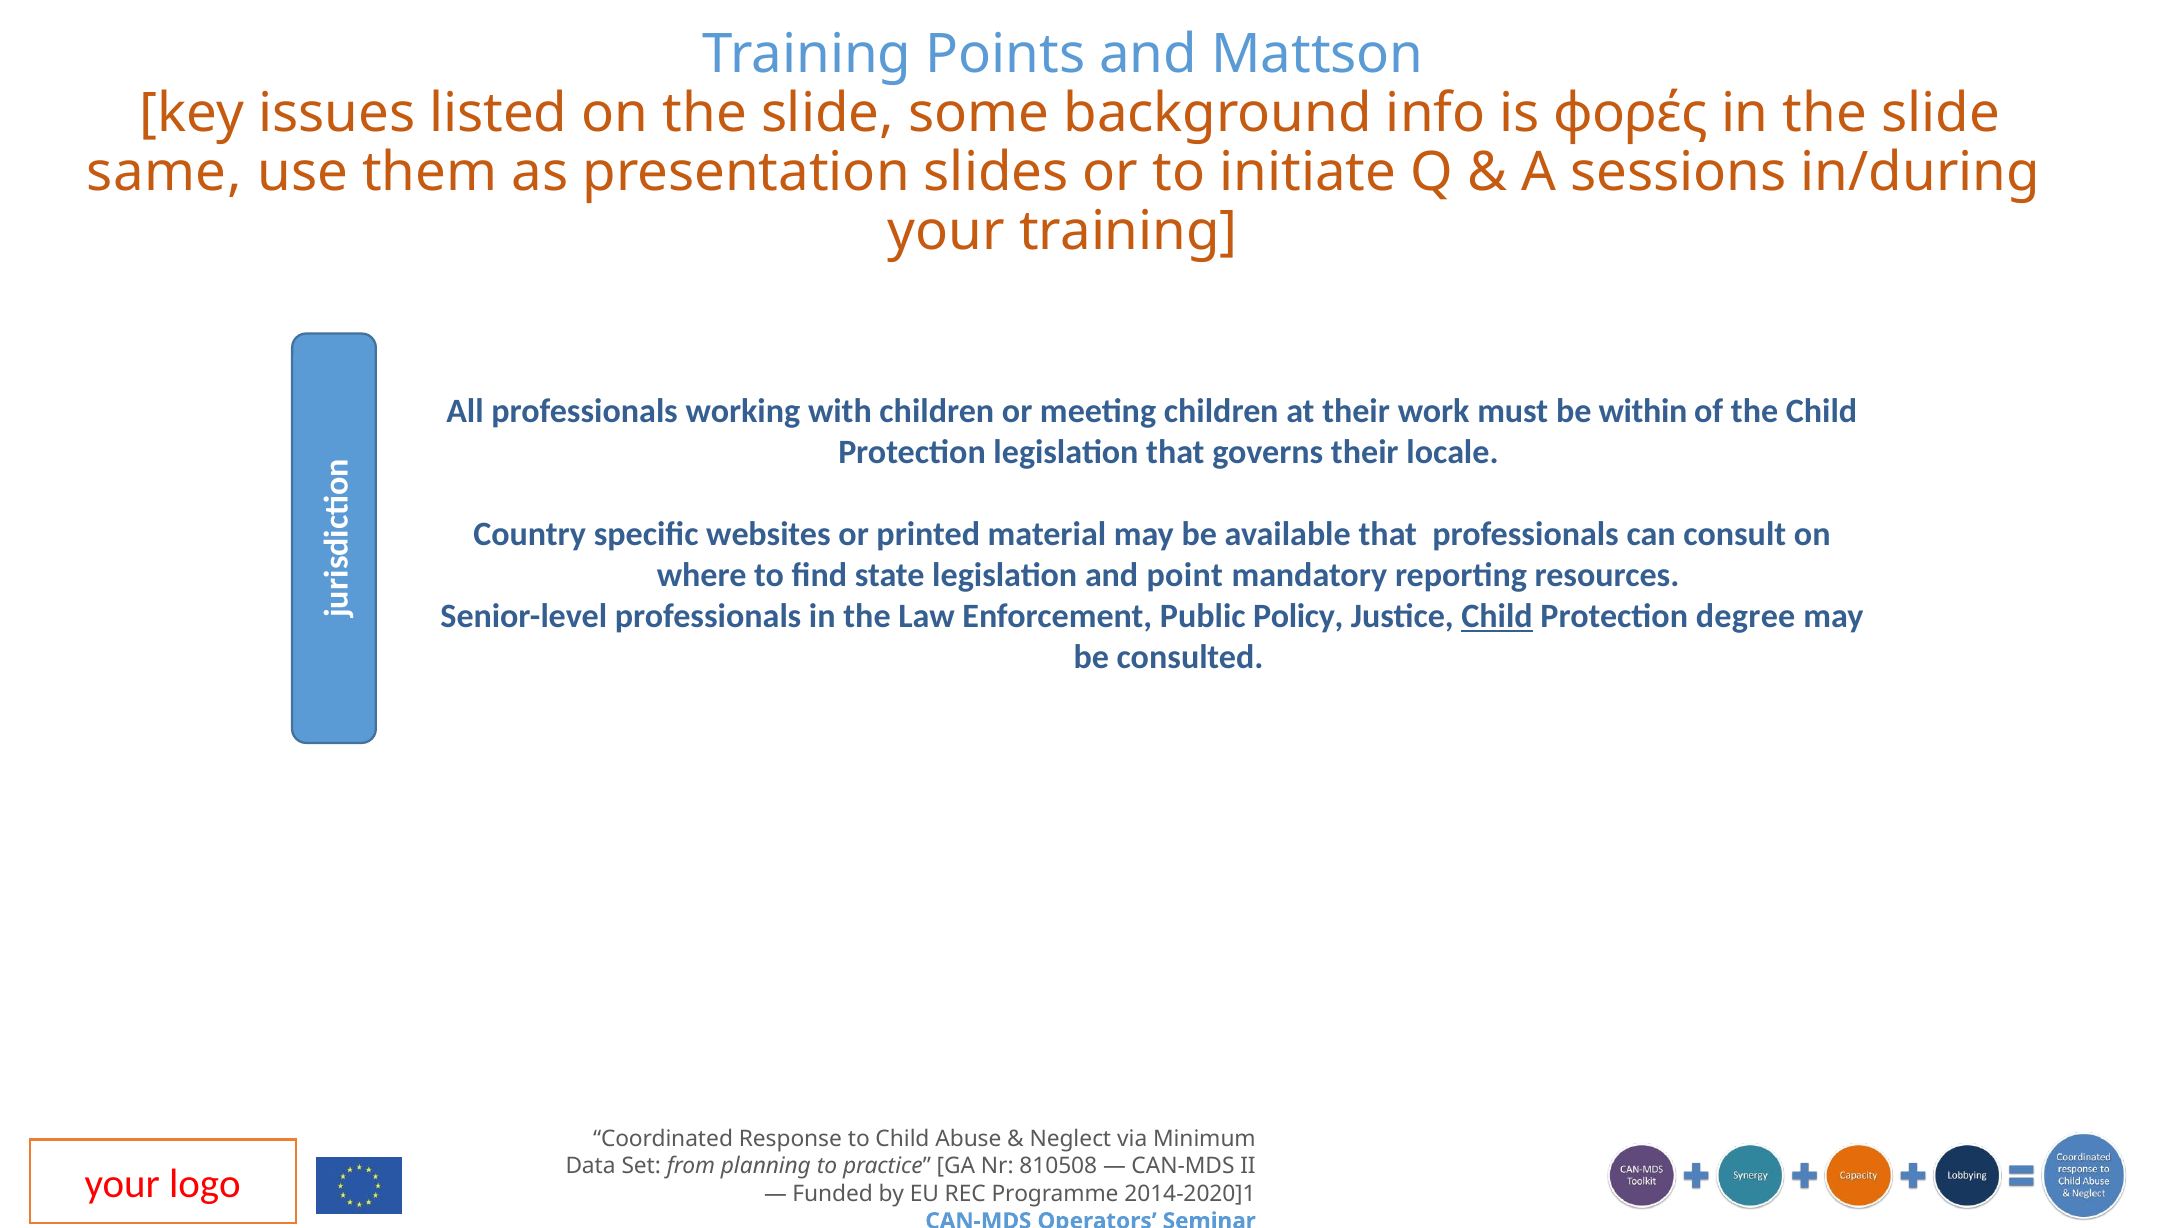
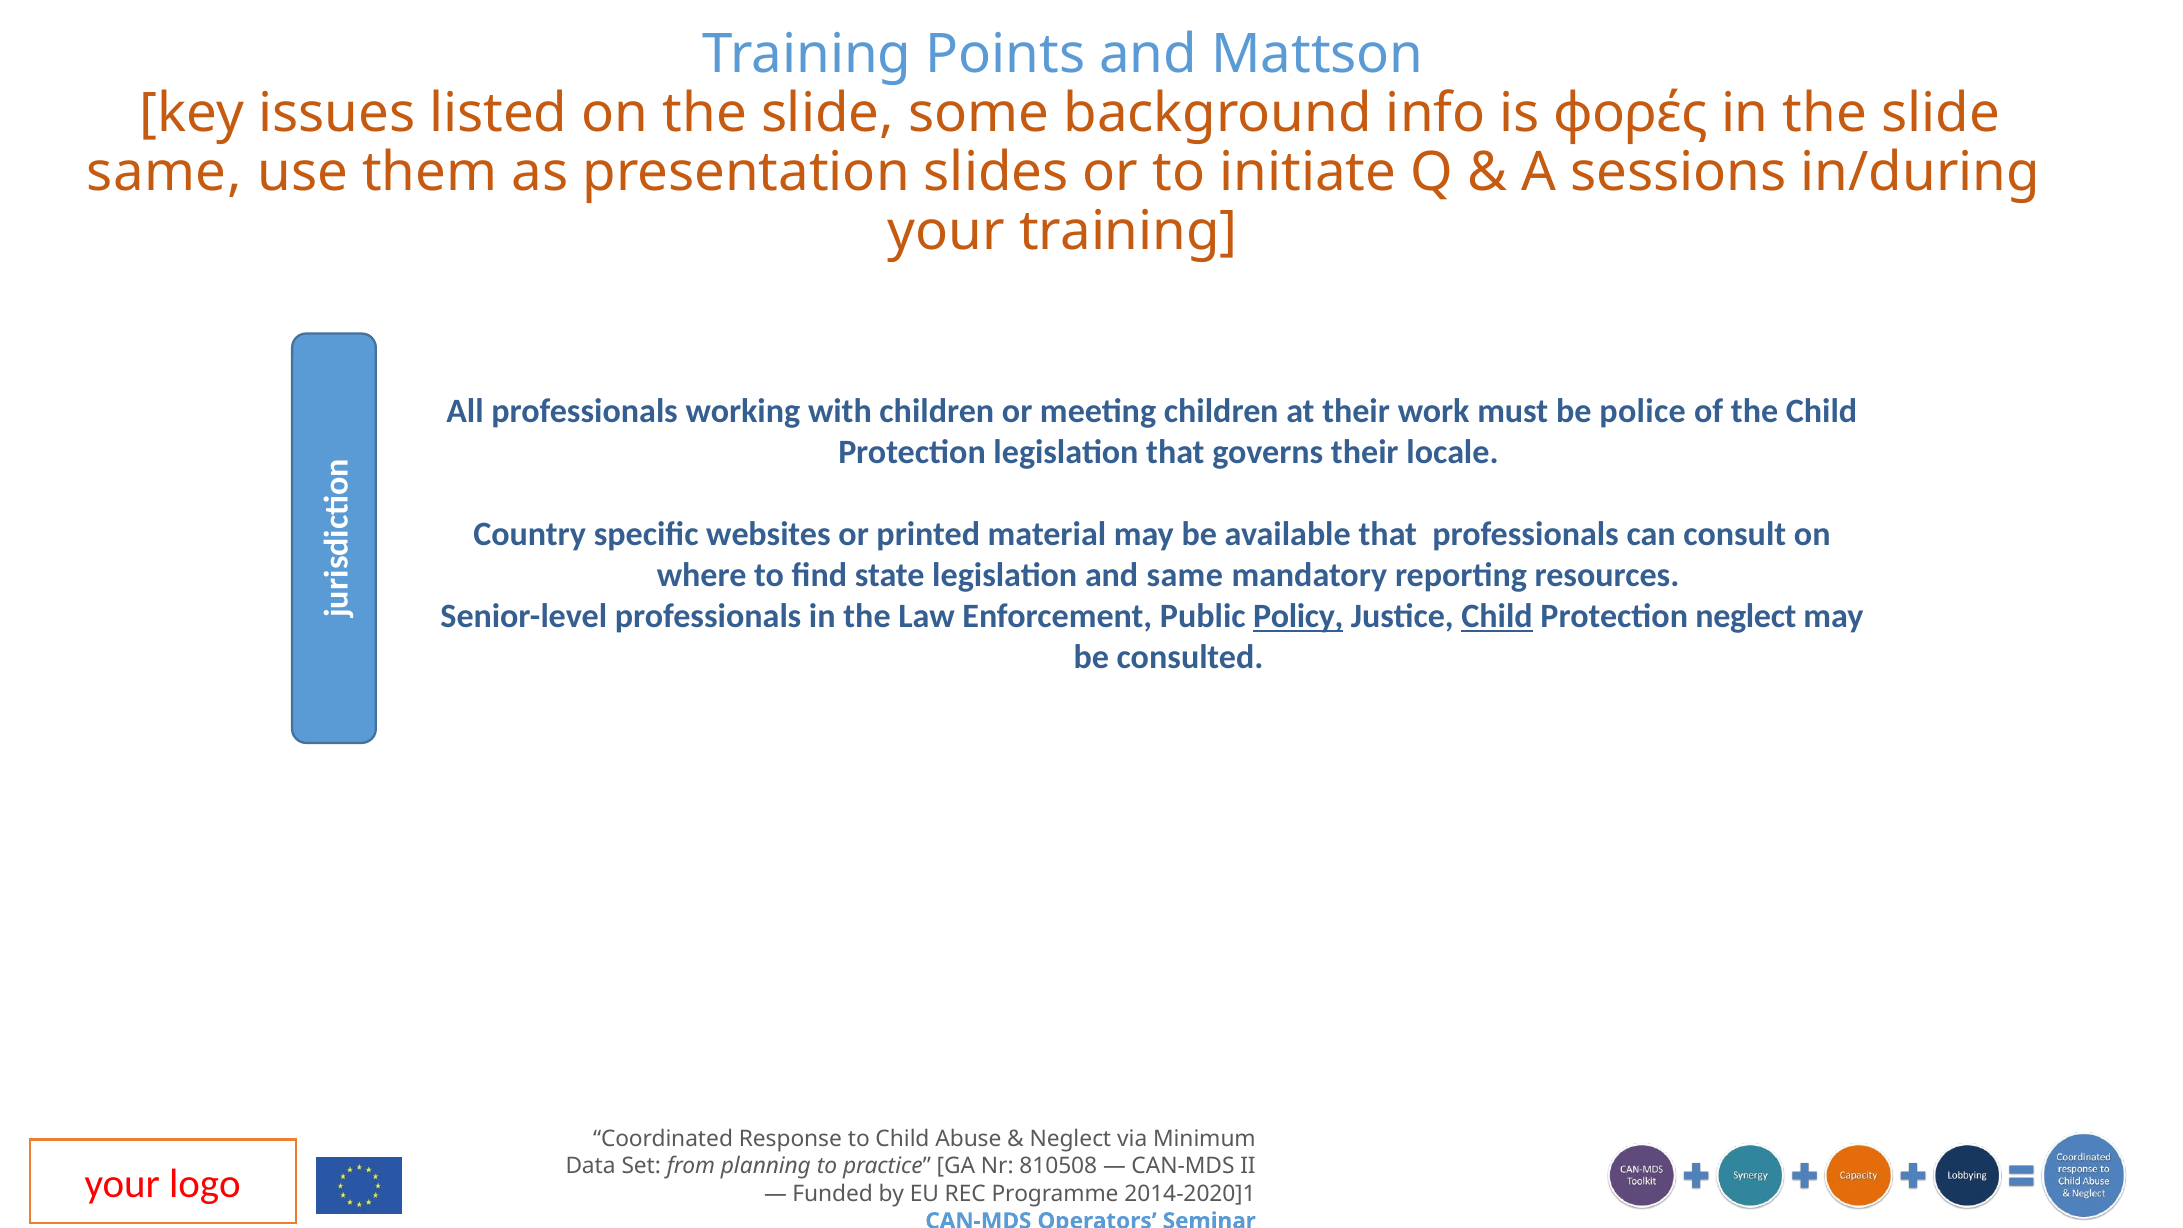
within: within -> police (1643, 411)
and point: point -> same (1185, 575)
Policy underline: none -> present (1298, 616)
Protection degree: degree -> neglect (1746, 616)
